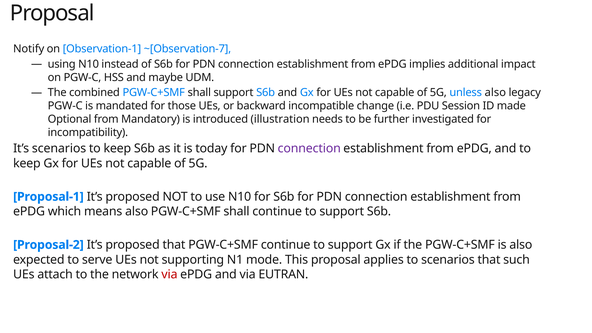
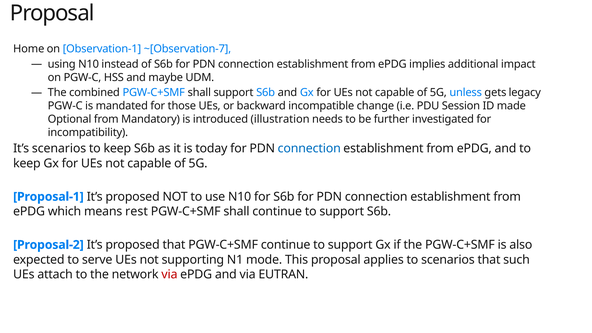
Notify: Notify -> Home (29, 49)
unless also: also -> gets (495, 93)
connection colour: purple -> blue (309, 149)
means also: also -> rest (137, 211)
